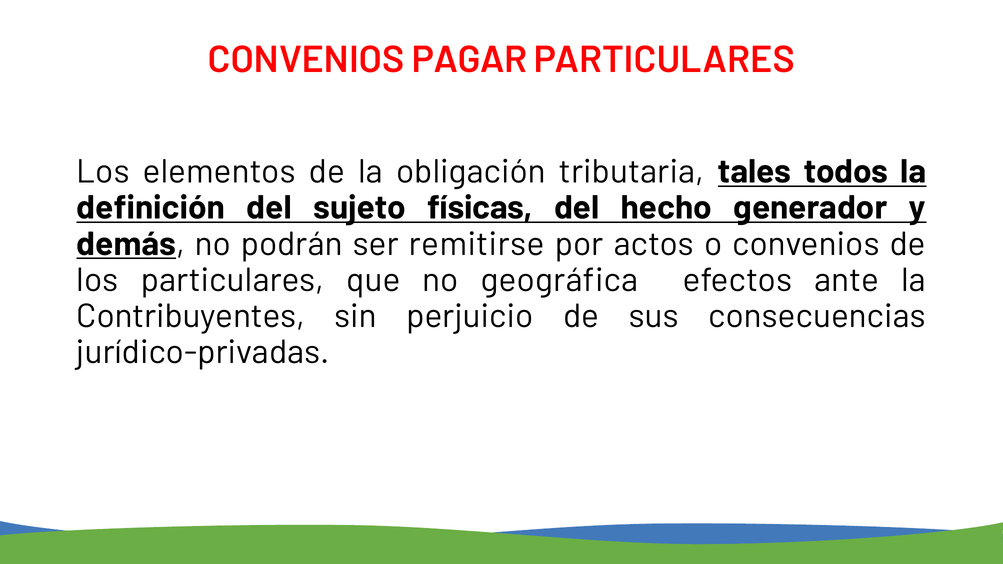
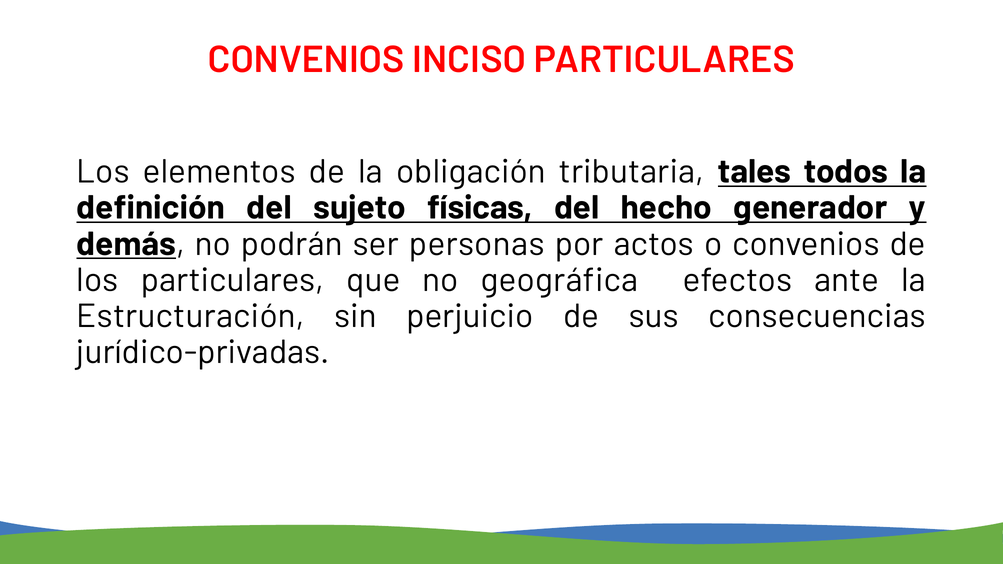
PAGAR: PAGAR -> INCISO (469, 60)
remitirse: remitirse -> personas (477, 244)
Contribuyentes: Contribuyentes -> Estructuración (191, 316)
